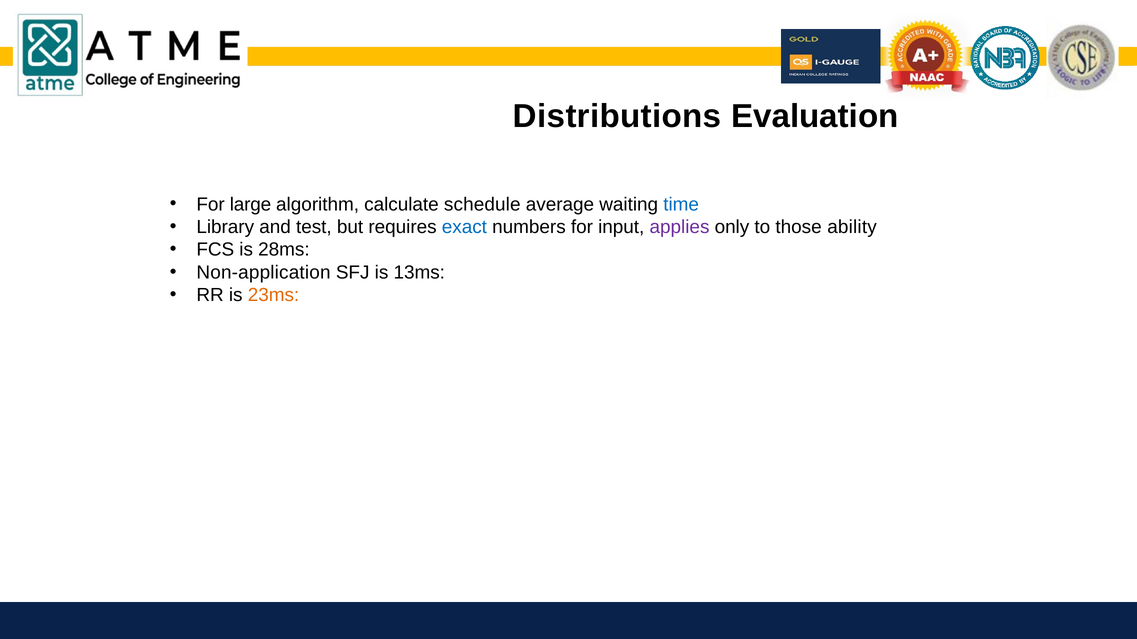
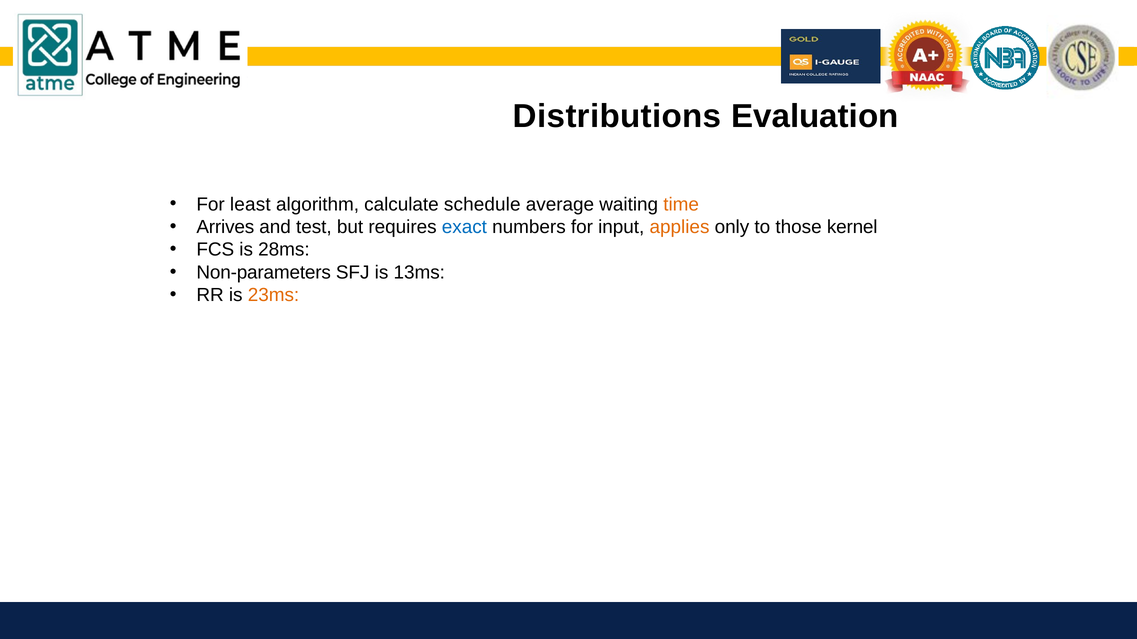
large: large -> least (250, 204)
time colour: blue -> orange (681, 204)
Library: Library -> Arrives (225, 227)
applies colour: purple -> orange (680, 227)
ability: ability -> kernel (852, 227)
Non-application: Non-application -> Non-parameters (264, 273)
